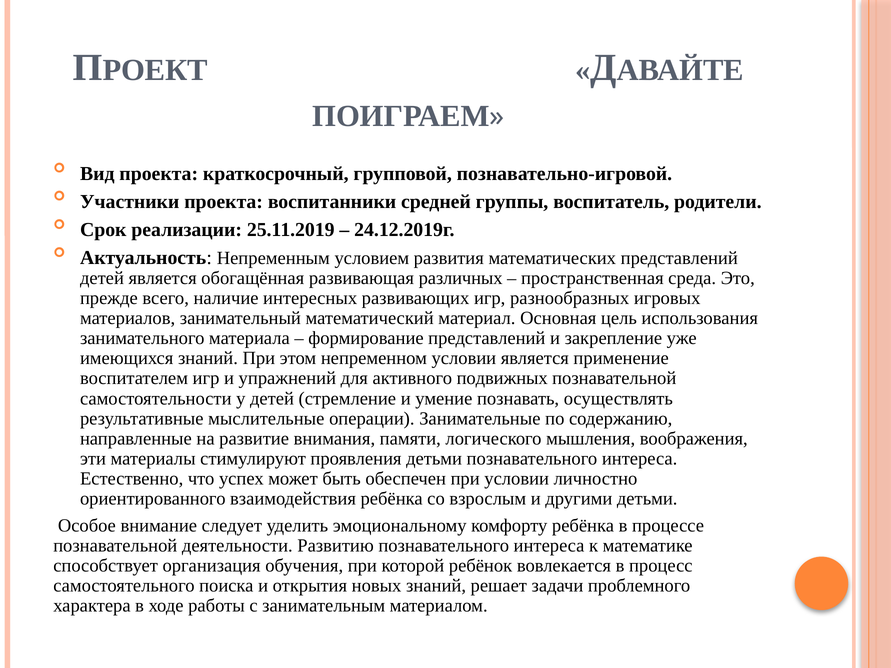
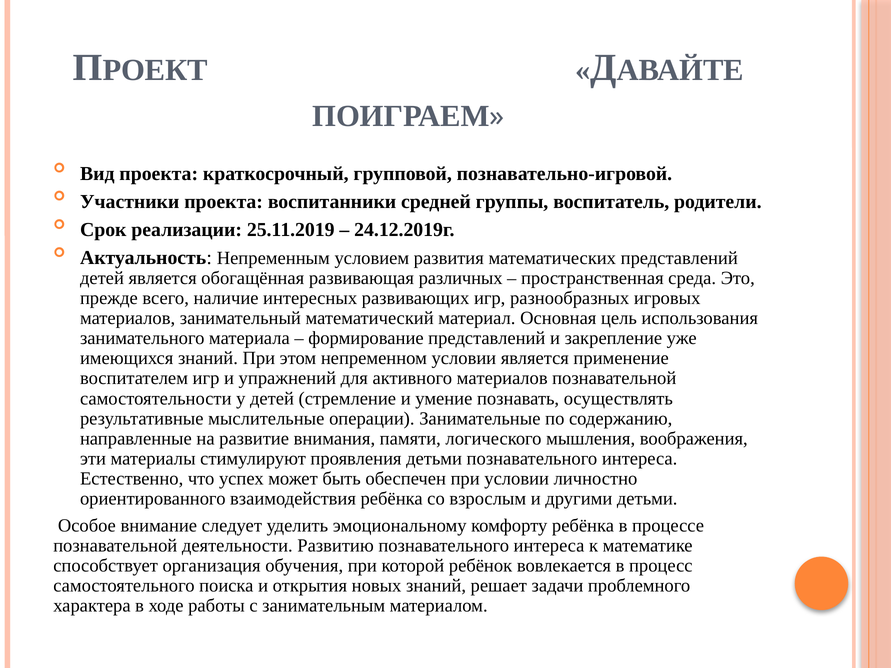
активного подвижных: подвижных -> материалов (502, 379)
